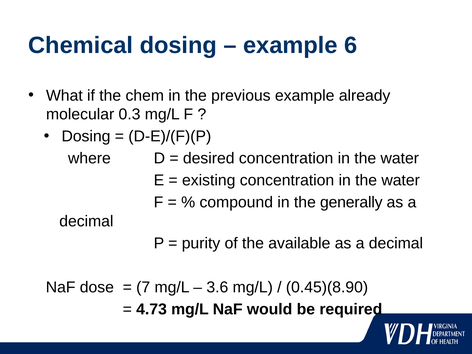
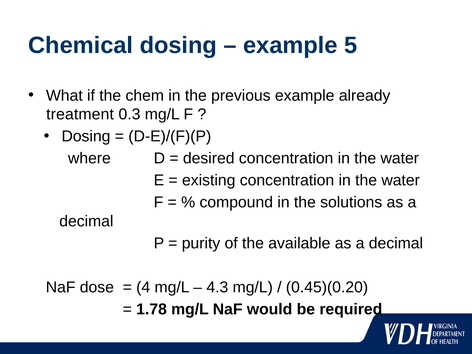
6: 6 -> 5 (351, 45)
molecular: molecular -> treatment (80, 114)
generally: generally -> solutions (351, 202)
7: 7 -> 4 (143, 287)
3.6: 3.6 -> 4.3 (217, 287)
0.45)(8.90: 0.45)(8.90 -> 0.45)(0.20 (327, 287)
4.73: 4.73 -> 1.78 (152, 309)
